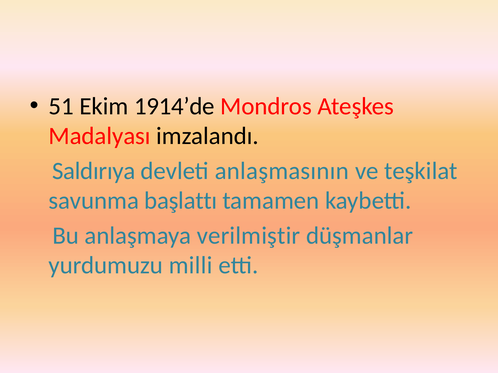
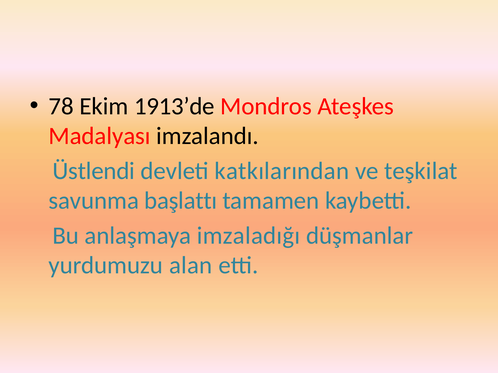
51: 51 -> 78 (61, 106)
1914’de: 1914’de -> 1913’de (174, 106)
Saldırıya: Saldırıya -> Üstlendi (94, 171)
anlaşmasının: anlaşmasının -> katkılarından (282, 171)
verilmiştir: verilmiştir -> imzaladığı (248, 236)
milli: milli -> alan (191, 266)
